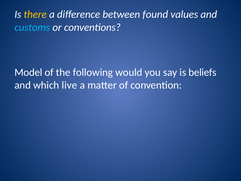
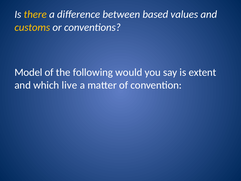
found: found -> based (155, 14)
customs colour: light blue -> yellow (32, 27)
beliefs: beliefs -> extent (202, 72)
